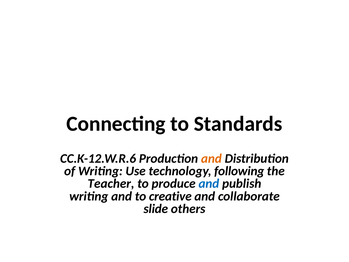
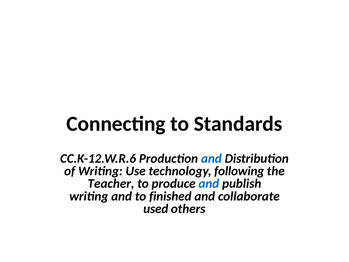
and colour: orange -> blue (211, 158)
creative: creative -> finished (170, 196)
slide: slide -> used (156, 209)
